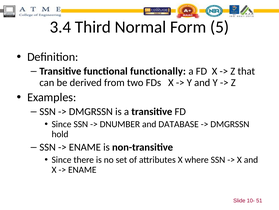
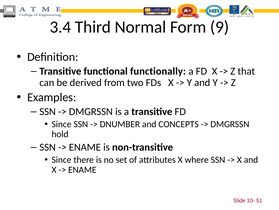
5: 5 -> 9 (220, 27)
DATABASE: DATABASE -> CONCEPTS (179, 124)
